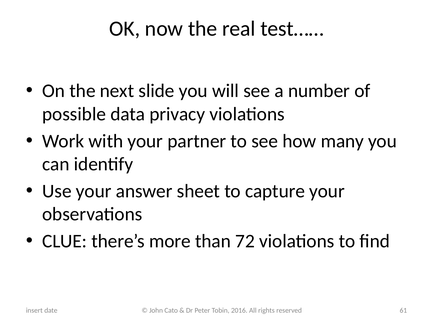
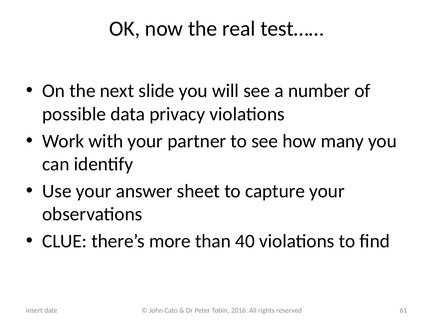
72: 72 -> 40 (245, 241)
